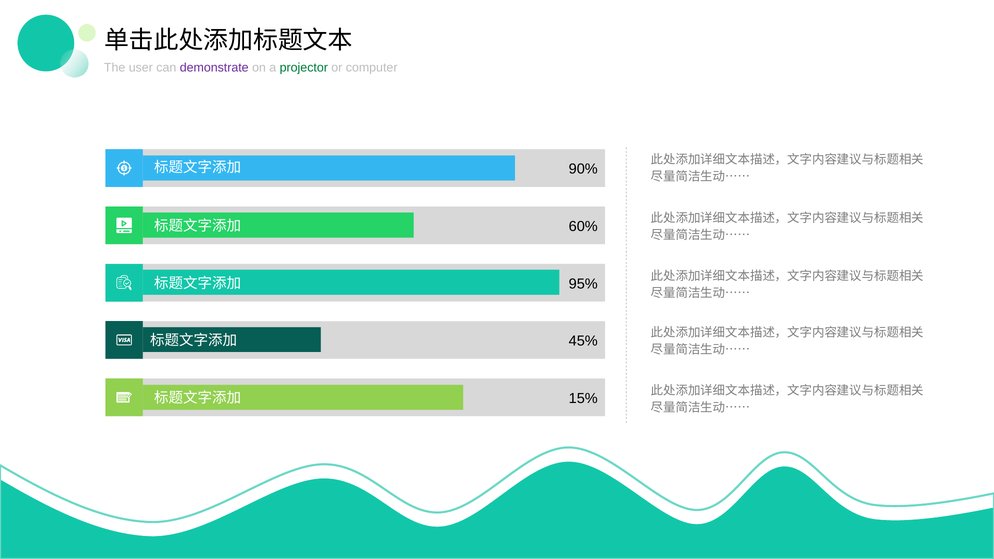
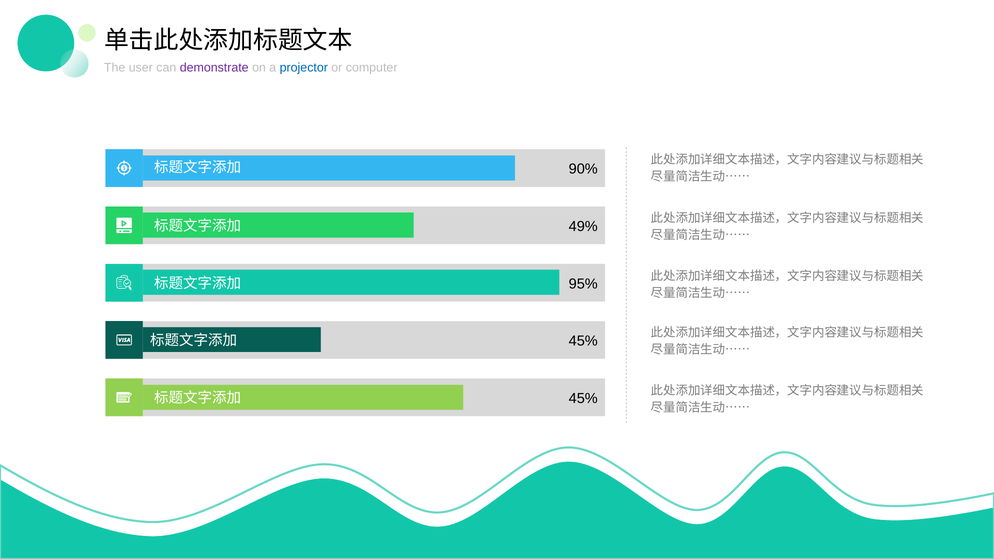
projector colour: green -> blue (304, 68)
60%: 60% -> 49% (583, 226)
15%: 15% -> 45% (583, 398)
